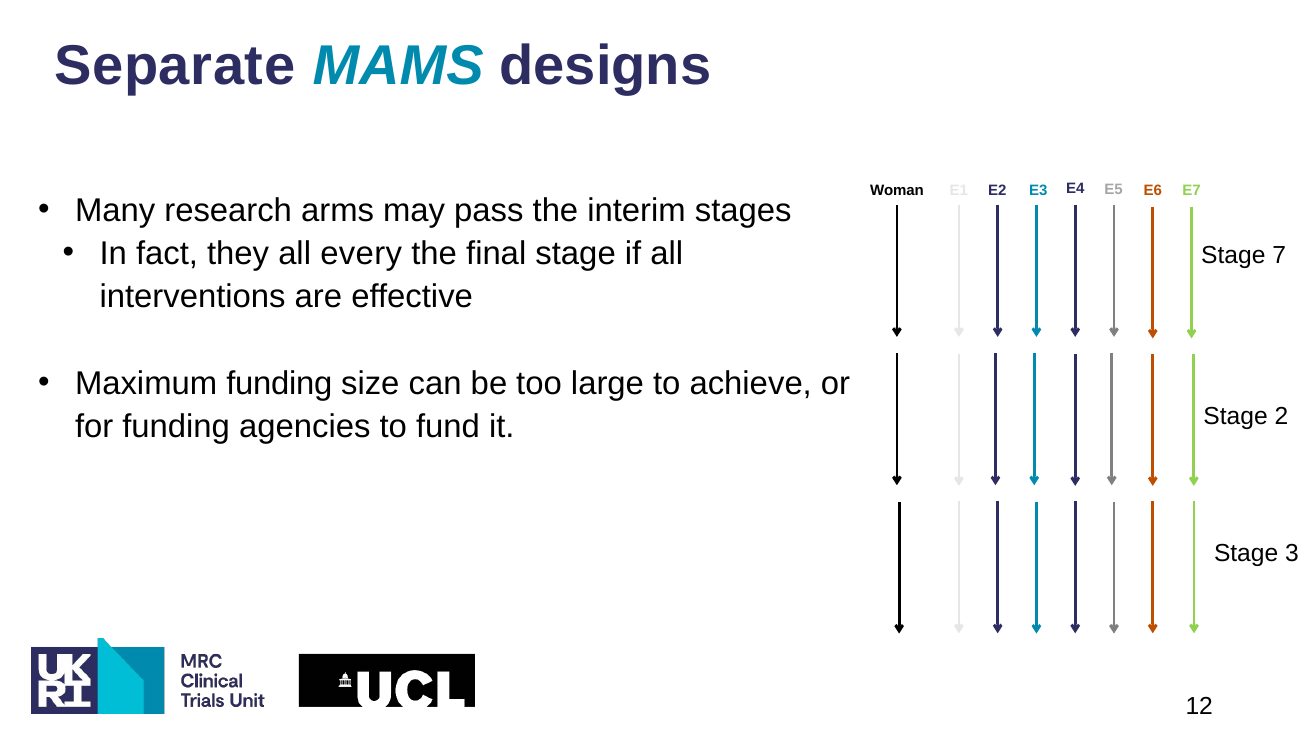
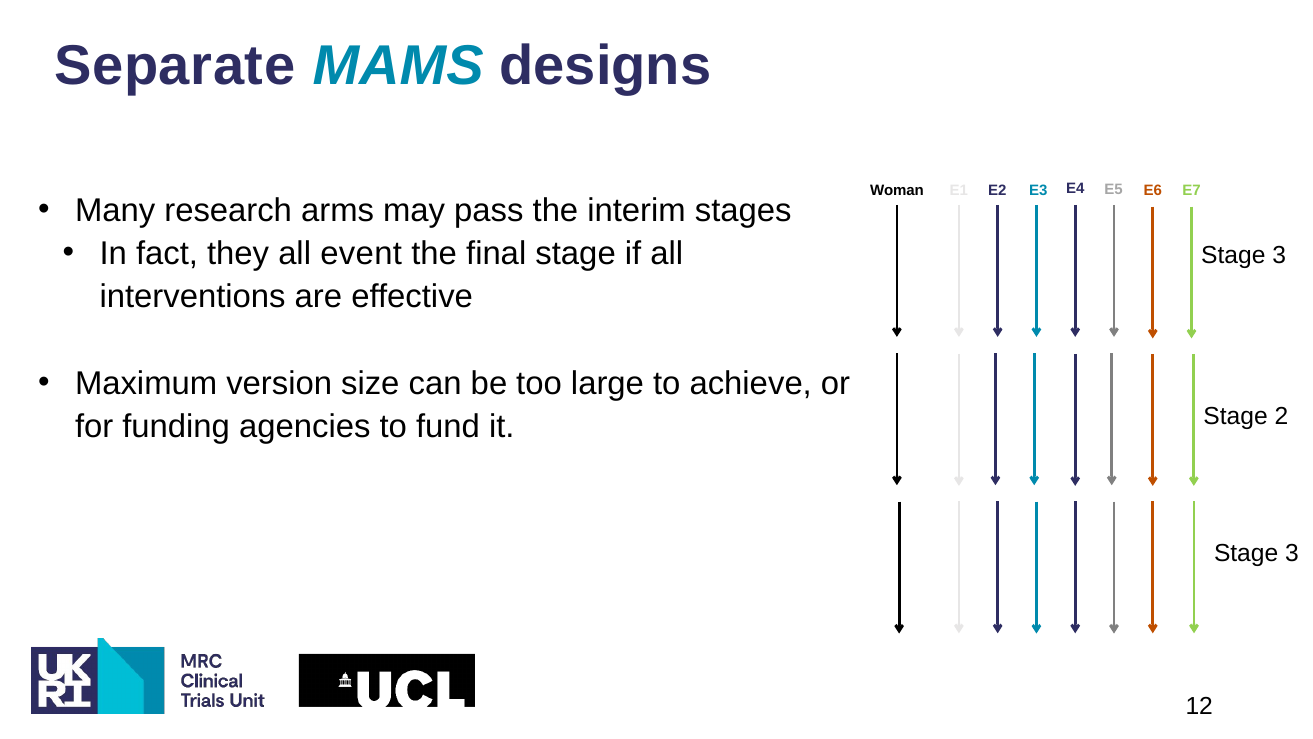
every: every -> event (361, 254)
7: 7 -> 3 (1279, 255)
Maximum funding: funding -> version (279, 384)
